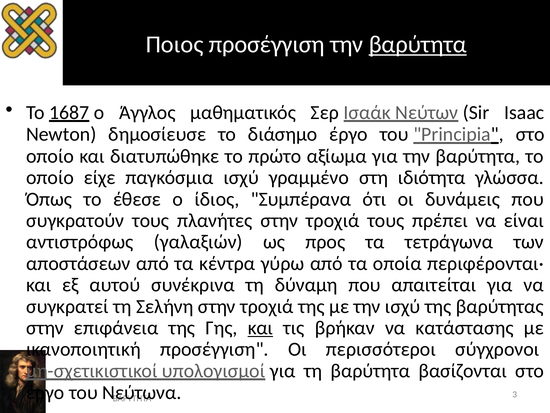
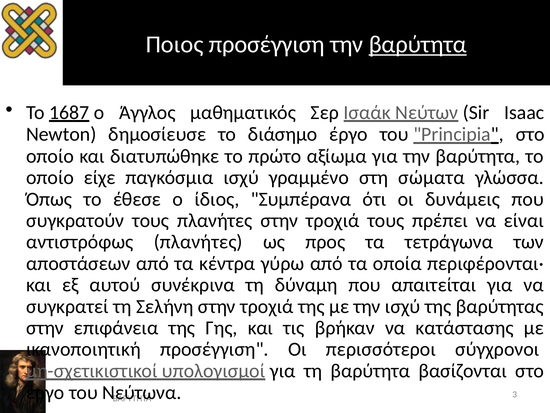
ιδιότητα: ιδιότητα -> σώματα (432, 177)
αντιστρόφως γαλαξιών: γαλαξιών -> πλανήτες (198, 242)
και underline: present -> none (260, 328)
